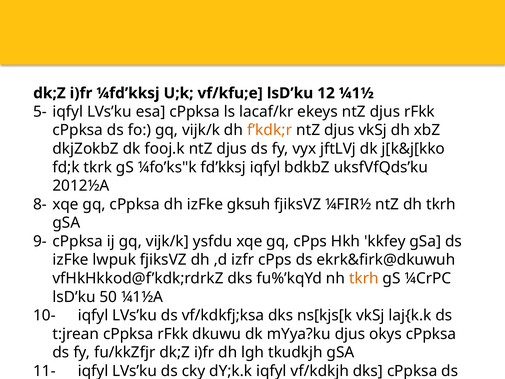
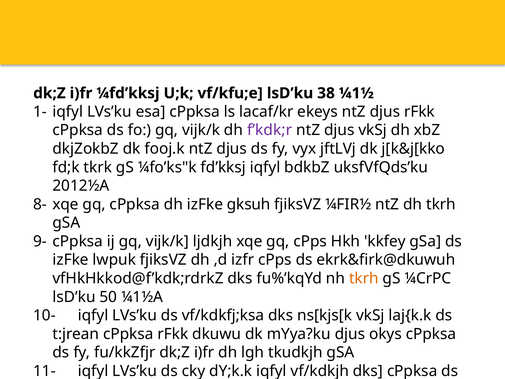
12: 12 -> 38 (326, 93)
5-: 5- -> 1- (40, 112)
f’kdk;r colour: orange -> purple (270, 130)
ysfdu: ysfdu -> ljdkjh (213, 241)
